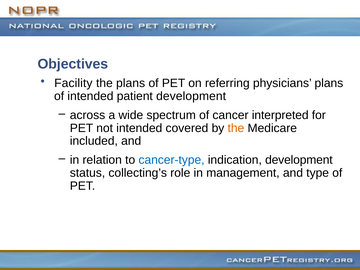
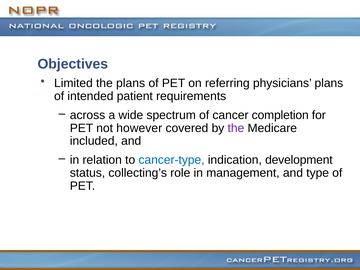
Facility: Facility -> Limited (73, 83)
patient development: development -> requirements (191, 96)
interpreted: interpreted -> completion (280, 115)
not intended: intended -> however (139, 128)
the colour: orange -> purple (236, 128)
